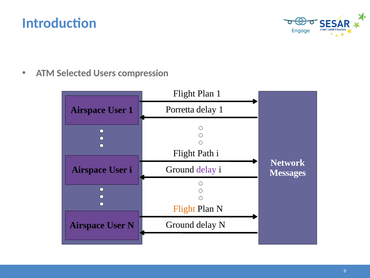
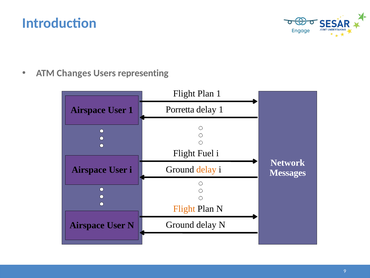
Selected: Selected -> Changes (74, 73)
compression: compression -> representing (143, 73)
Path: Path -> Fuel (206, 153)
delay colour: purple -> orange (206, 169)
